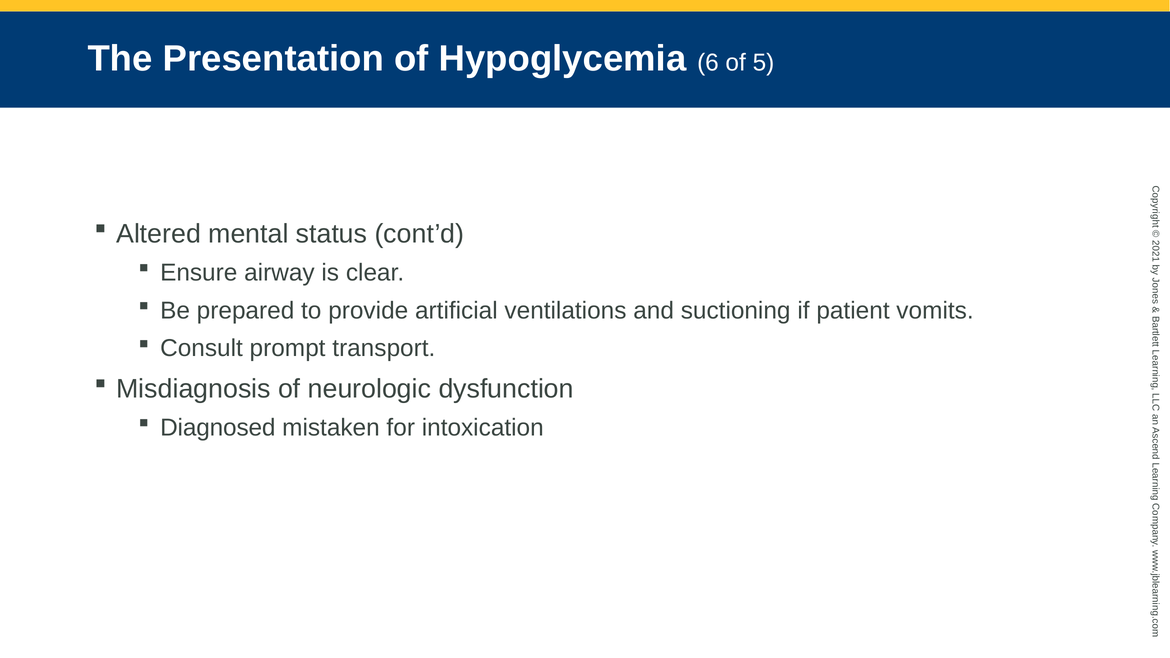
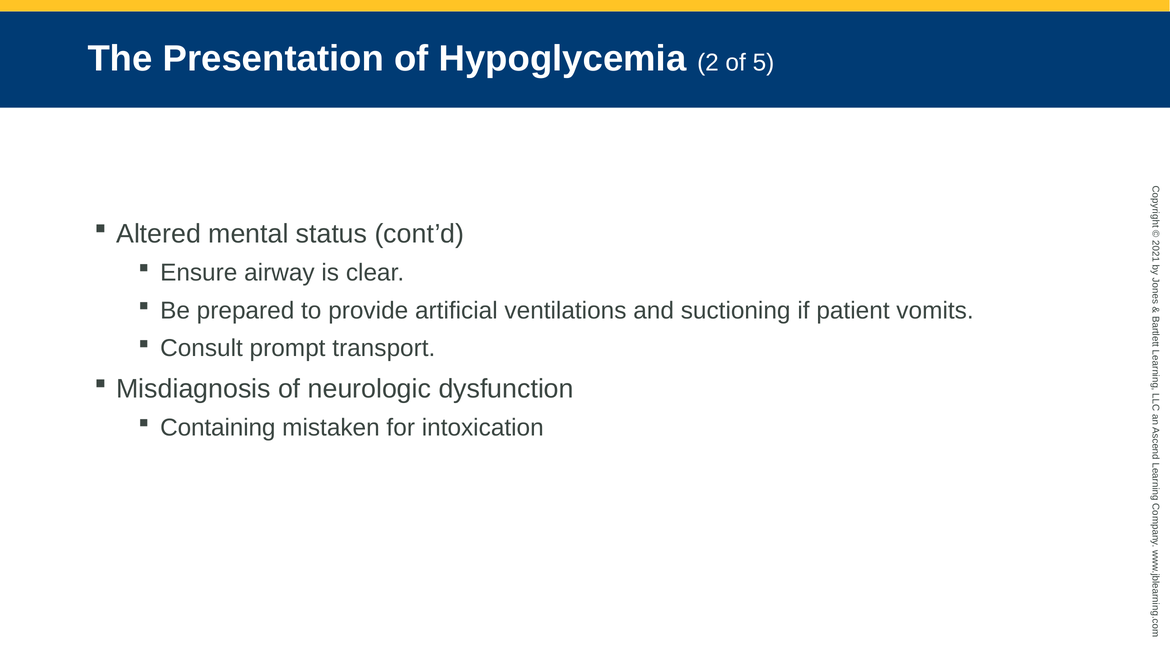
Hypoglycemia 6: 6 -> 2 (708, 63)
Diagnosed: Diagnosed -> Containing (218, 428)
